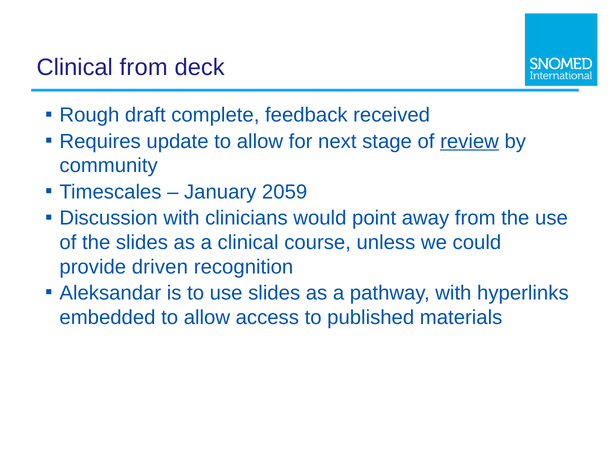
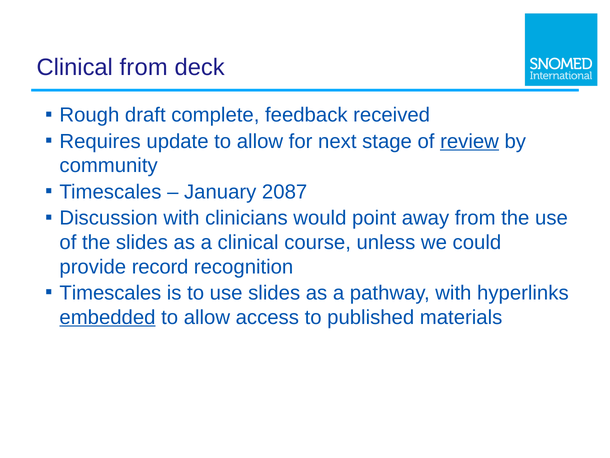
2059: 2059 -> 2087 (285, 192)
driven: driven -> record (160, 266)
Aleksandar: Aleksandar -> Timescales (110, 293)
embedded underline: none -> present (107, 317)
